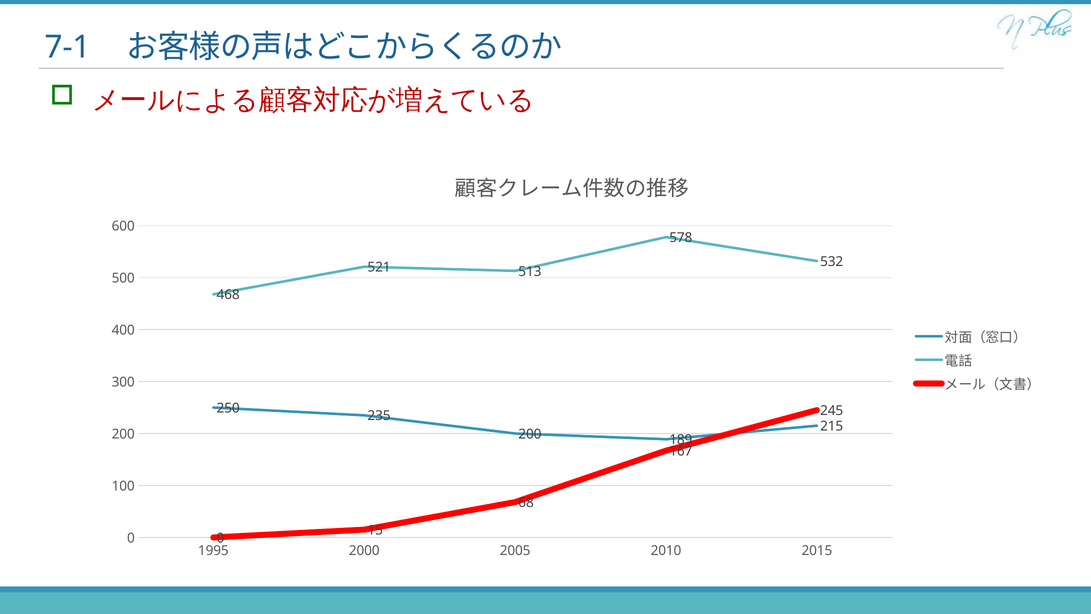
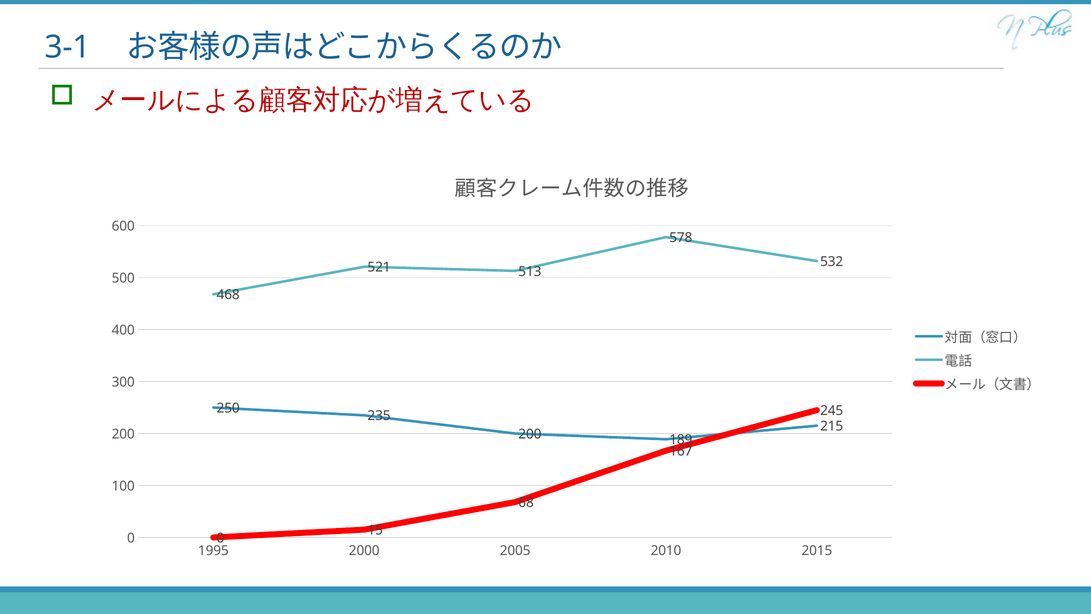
7-1: 7-1 -> 3-1 (68, 47)
